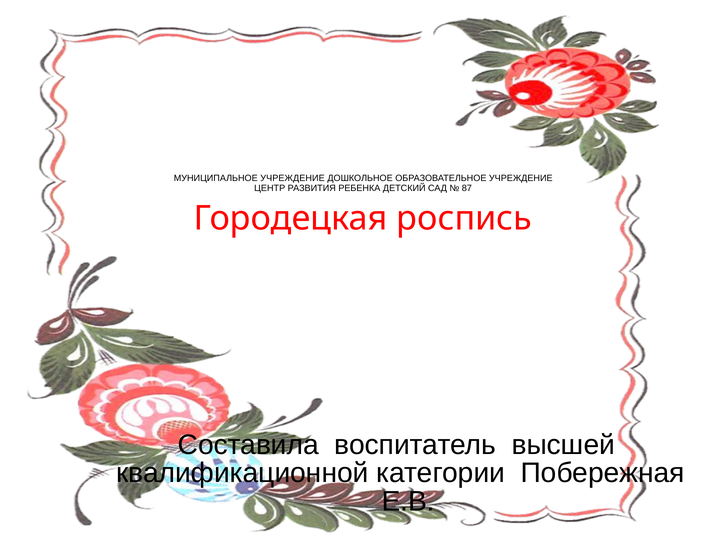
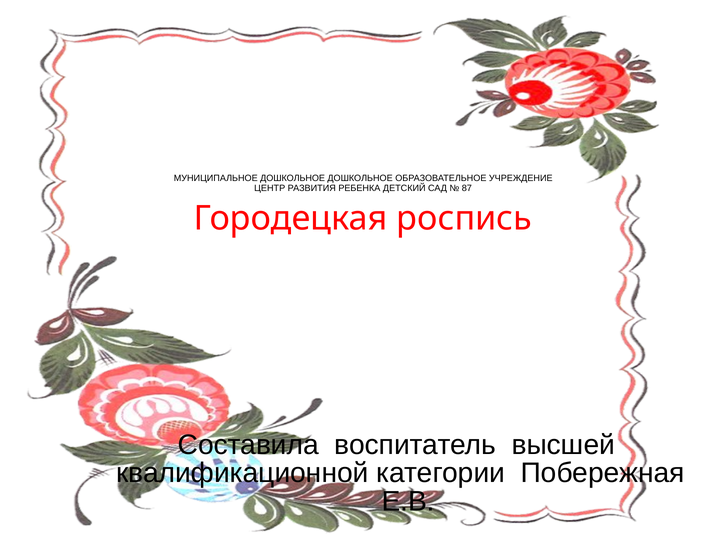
МУНИЦИПАЛЬНОЕ УЧРЕЖДЕНИЕ: УЧРЕЖДЕНИЕ -> ДОШКОЛЬНОЕ (293, 178)
